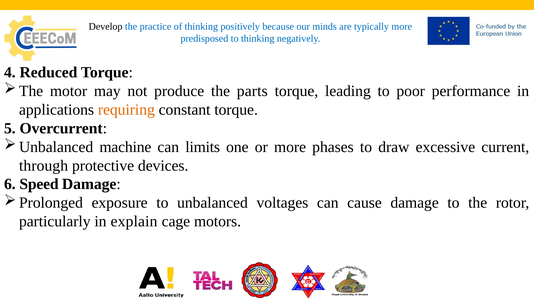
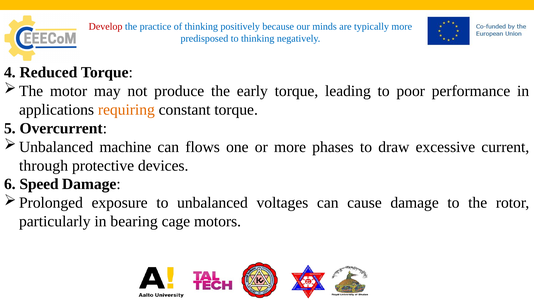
Develop colour: black -> red (106, 27)
parts: parts -> early (252, 91)
limits: limits -> flows (203, 147)
explain: explain -> bearing (134, 222)
